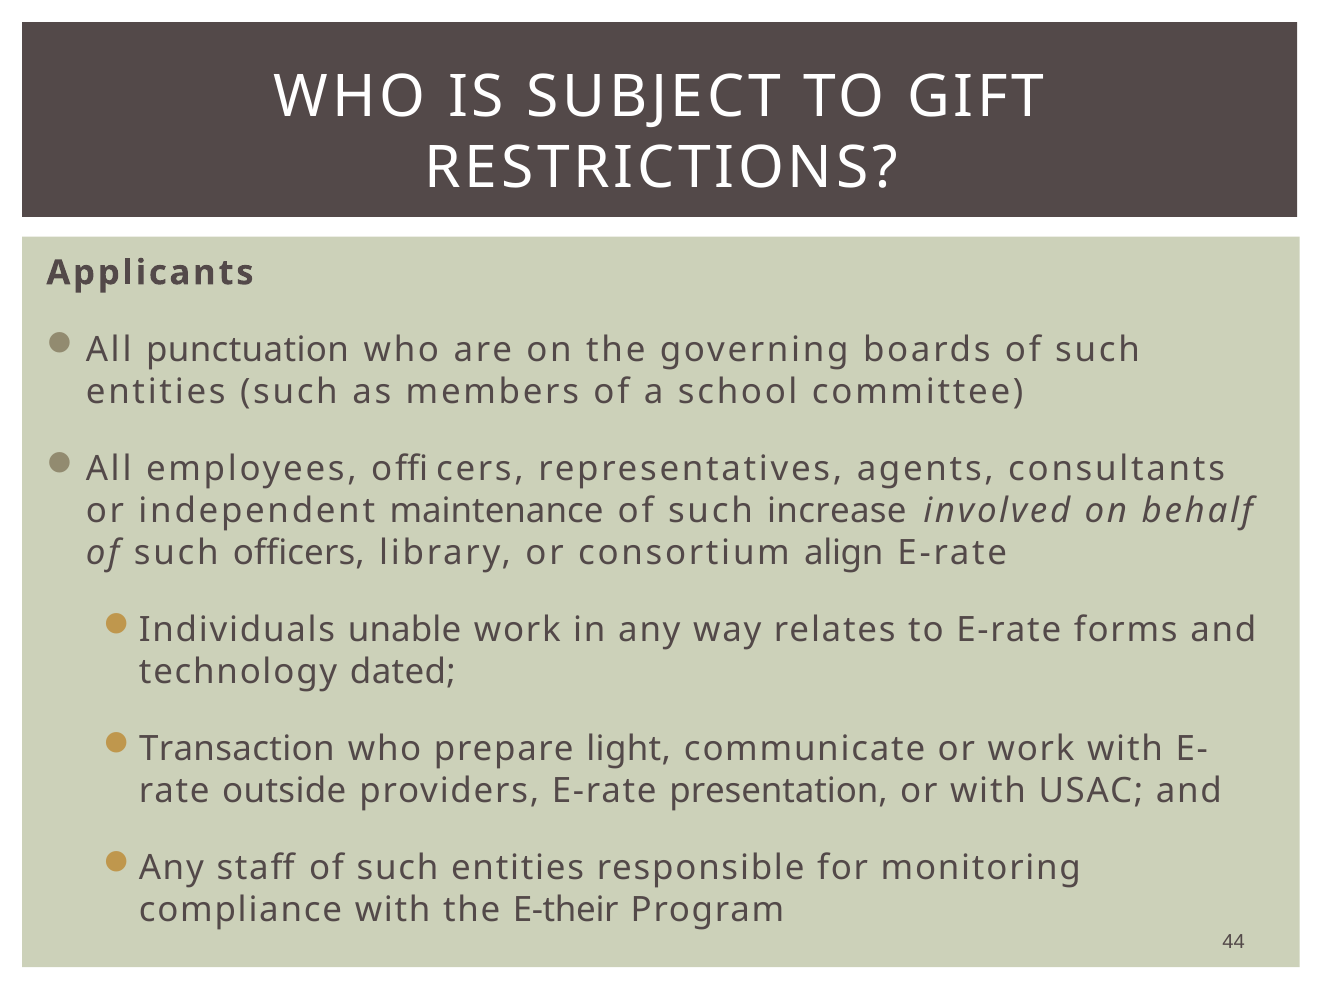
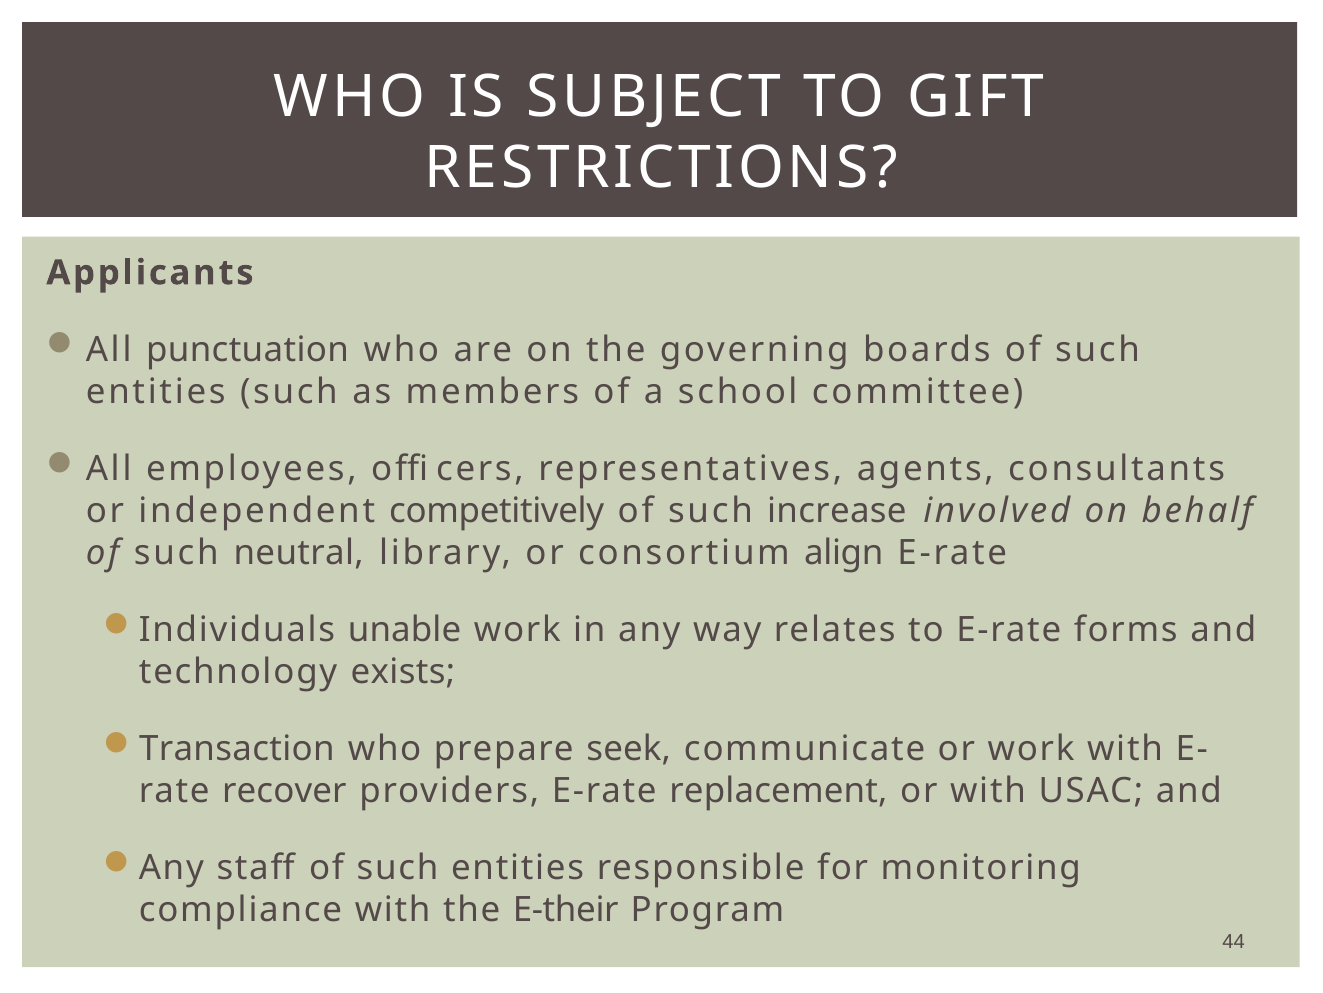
maintenance: maintenance -> competitively (497, 511)
such officers: officers -> neutral (299, 552)
dated: dated -> exists (403, 671)
light: light -> seek (629, 749)
outside: outside -> recover (284, 791)
presentation: presentation -> replacement (778, 791)
